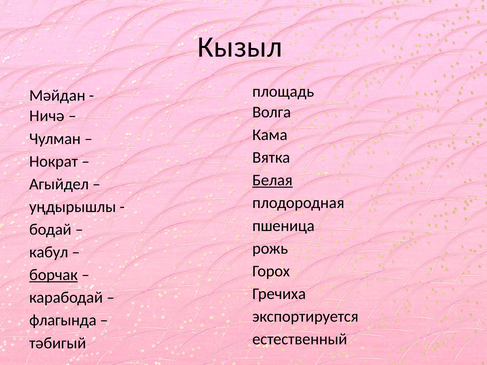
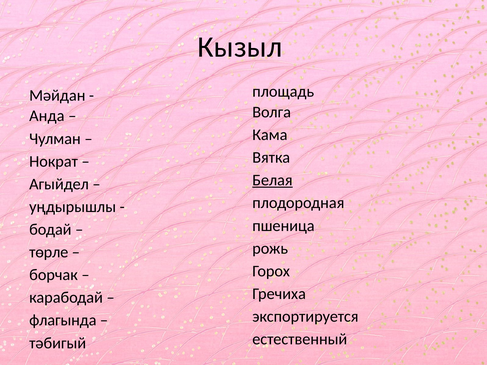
Ничә: Ничә -> Анда (47, 116)
кабул: кабул -> төрле (49, 252)
борчак underline: present -> none (54, 275)
